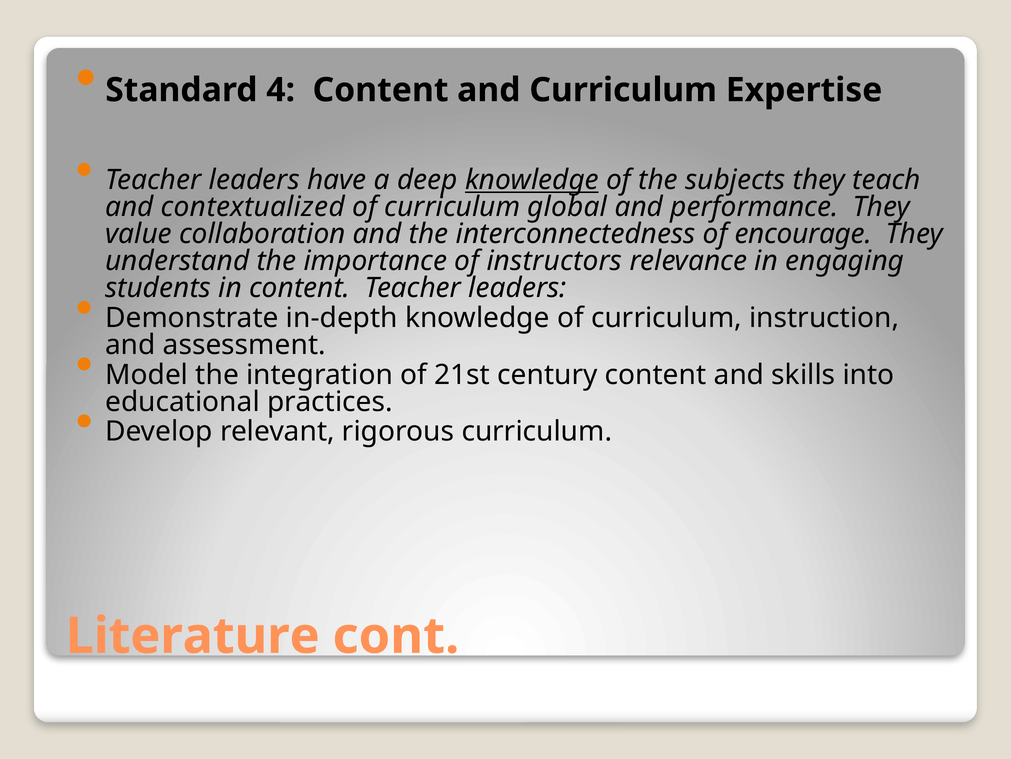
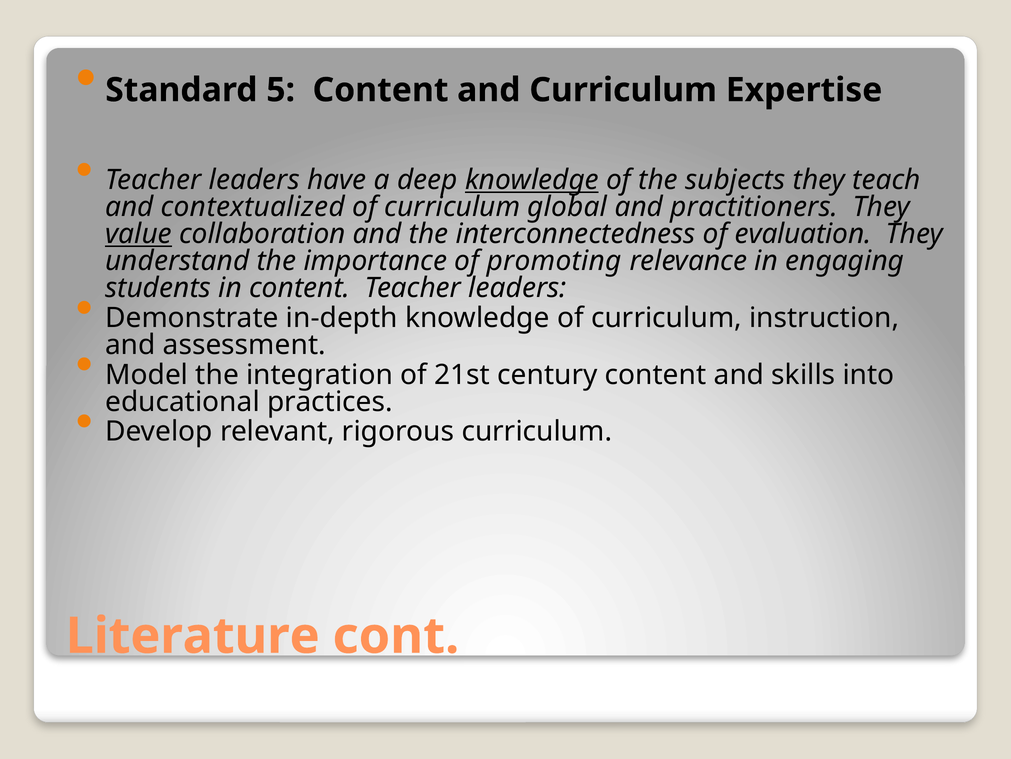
4: 4 -> 5 (281, 90)
performance: performance -> practitioners (754, 207)
value underline: none -> present (139, 234)
encourage: encourage -> evaluation (803, 234)
instructors: instructors -> promoting (554, 261)
